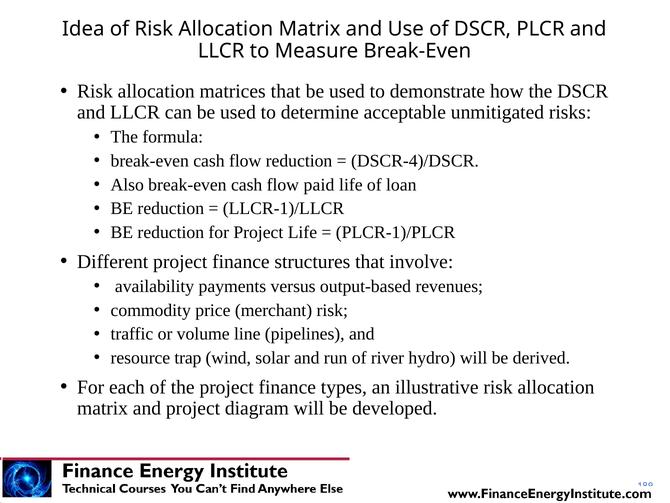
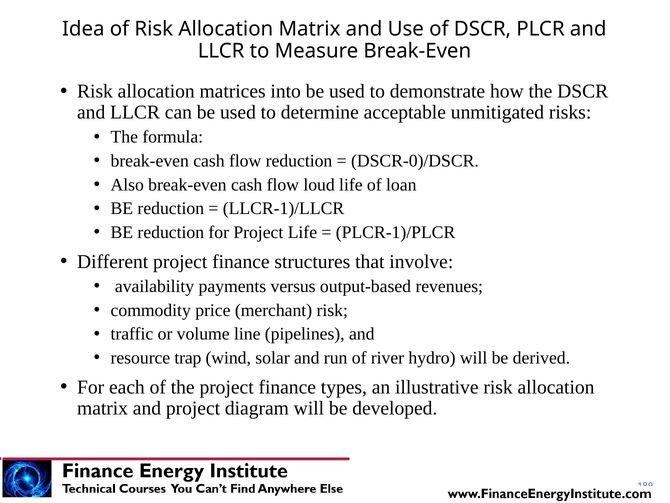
matrices that: that -> into (286, 91)
DSCR-4)/DSCR: DSCR-4)/DSCR -> DSCR-0)/DSCR (415, 161)
paid: paid -> loud (319, 184)
